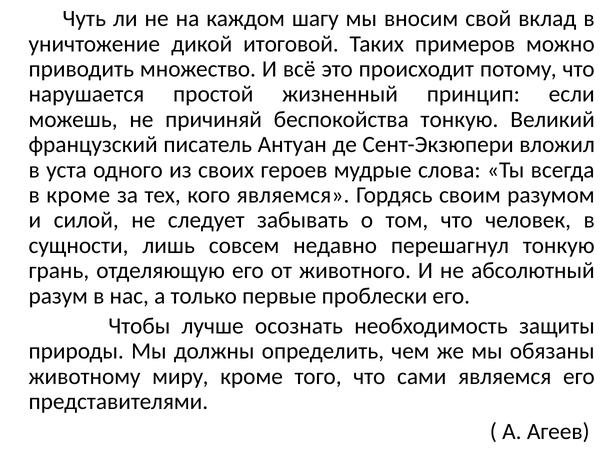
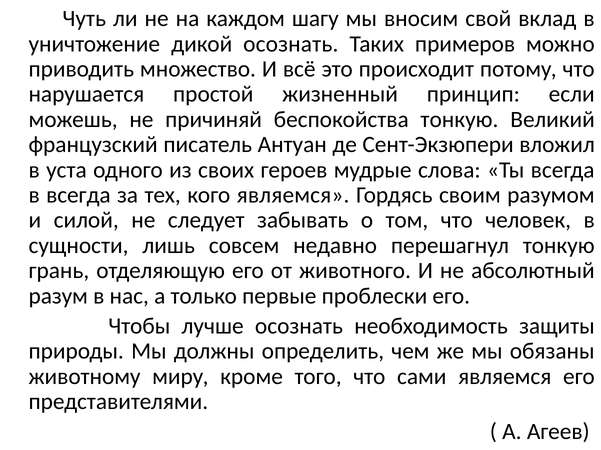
дикой итоговой: итоговой -> осознать (291, 44)
в кроме: кроме -> всегда (78, 195)
